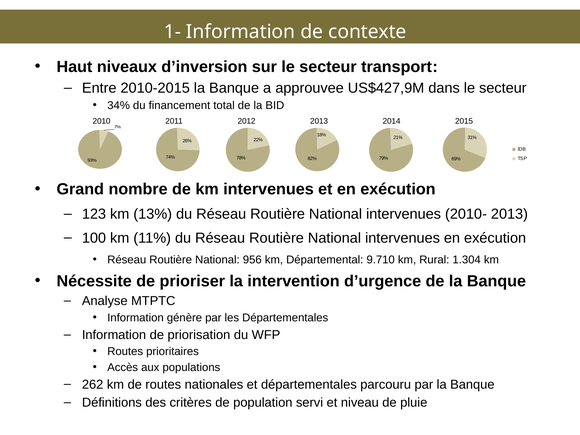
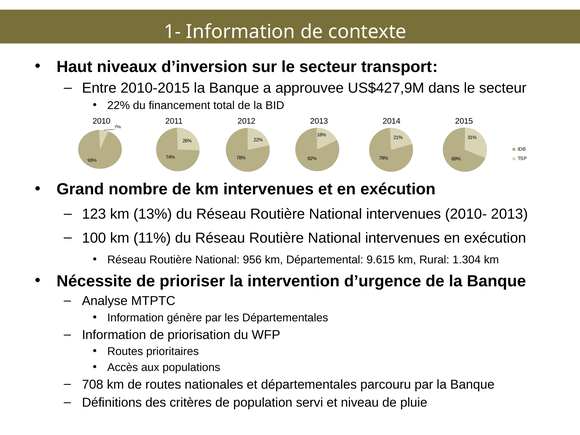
34%: 34% -> 22% (119, 106)
9.710: 9.710 -> 9.615 (381, 260)
262: 262 -> 708 (93, 384)
